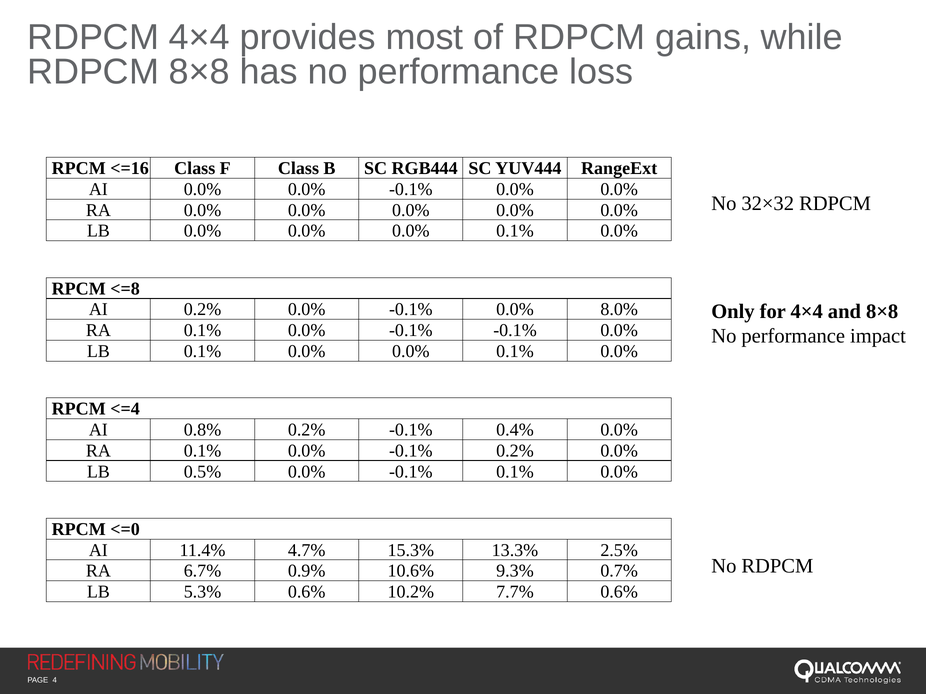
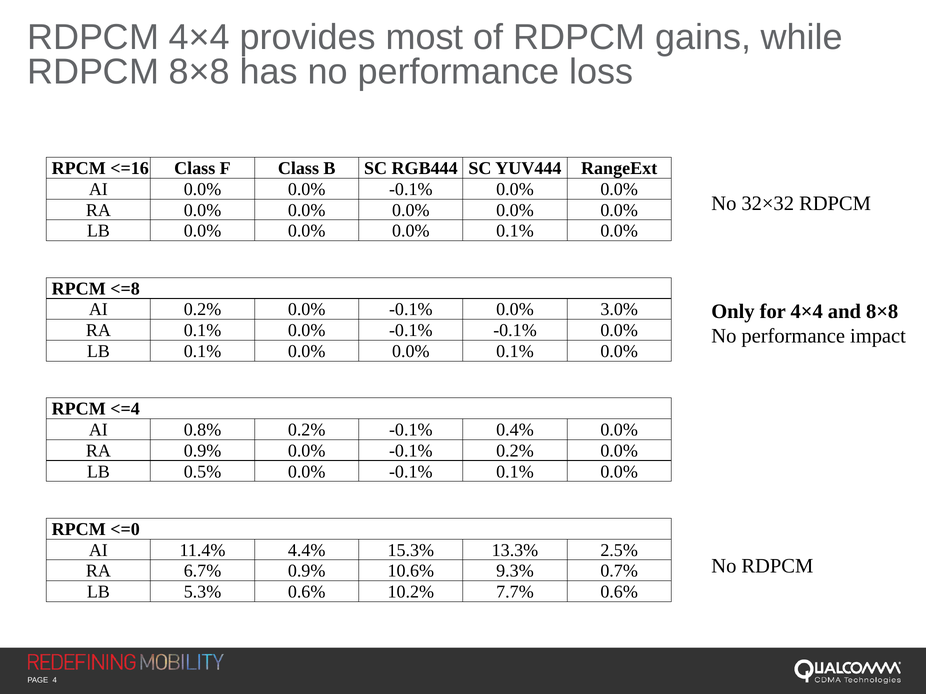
8.0%: 8.0% -> 3.0% (619, 310)
0.1%: 0.1% -> 0.9% (203, 451)
4.7%: 4.7% -> 4.4% (307, 551)
